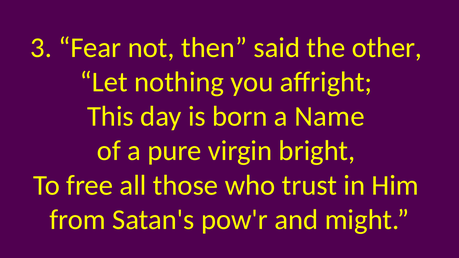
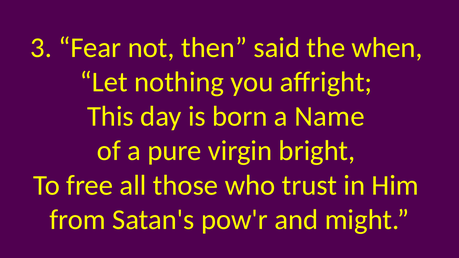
other: other -> when (387, 48)
